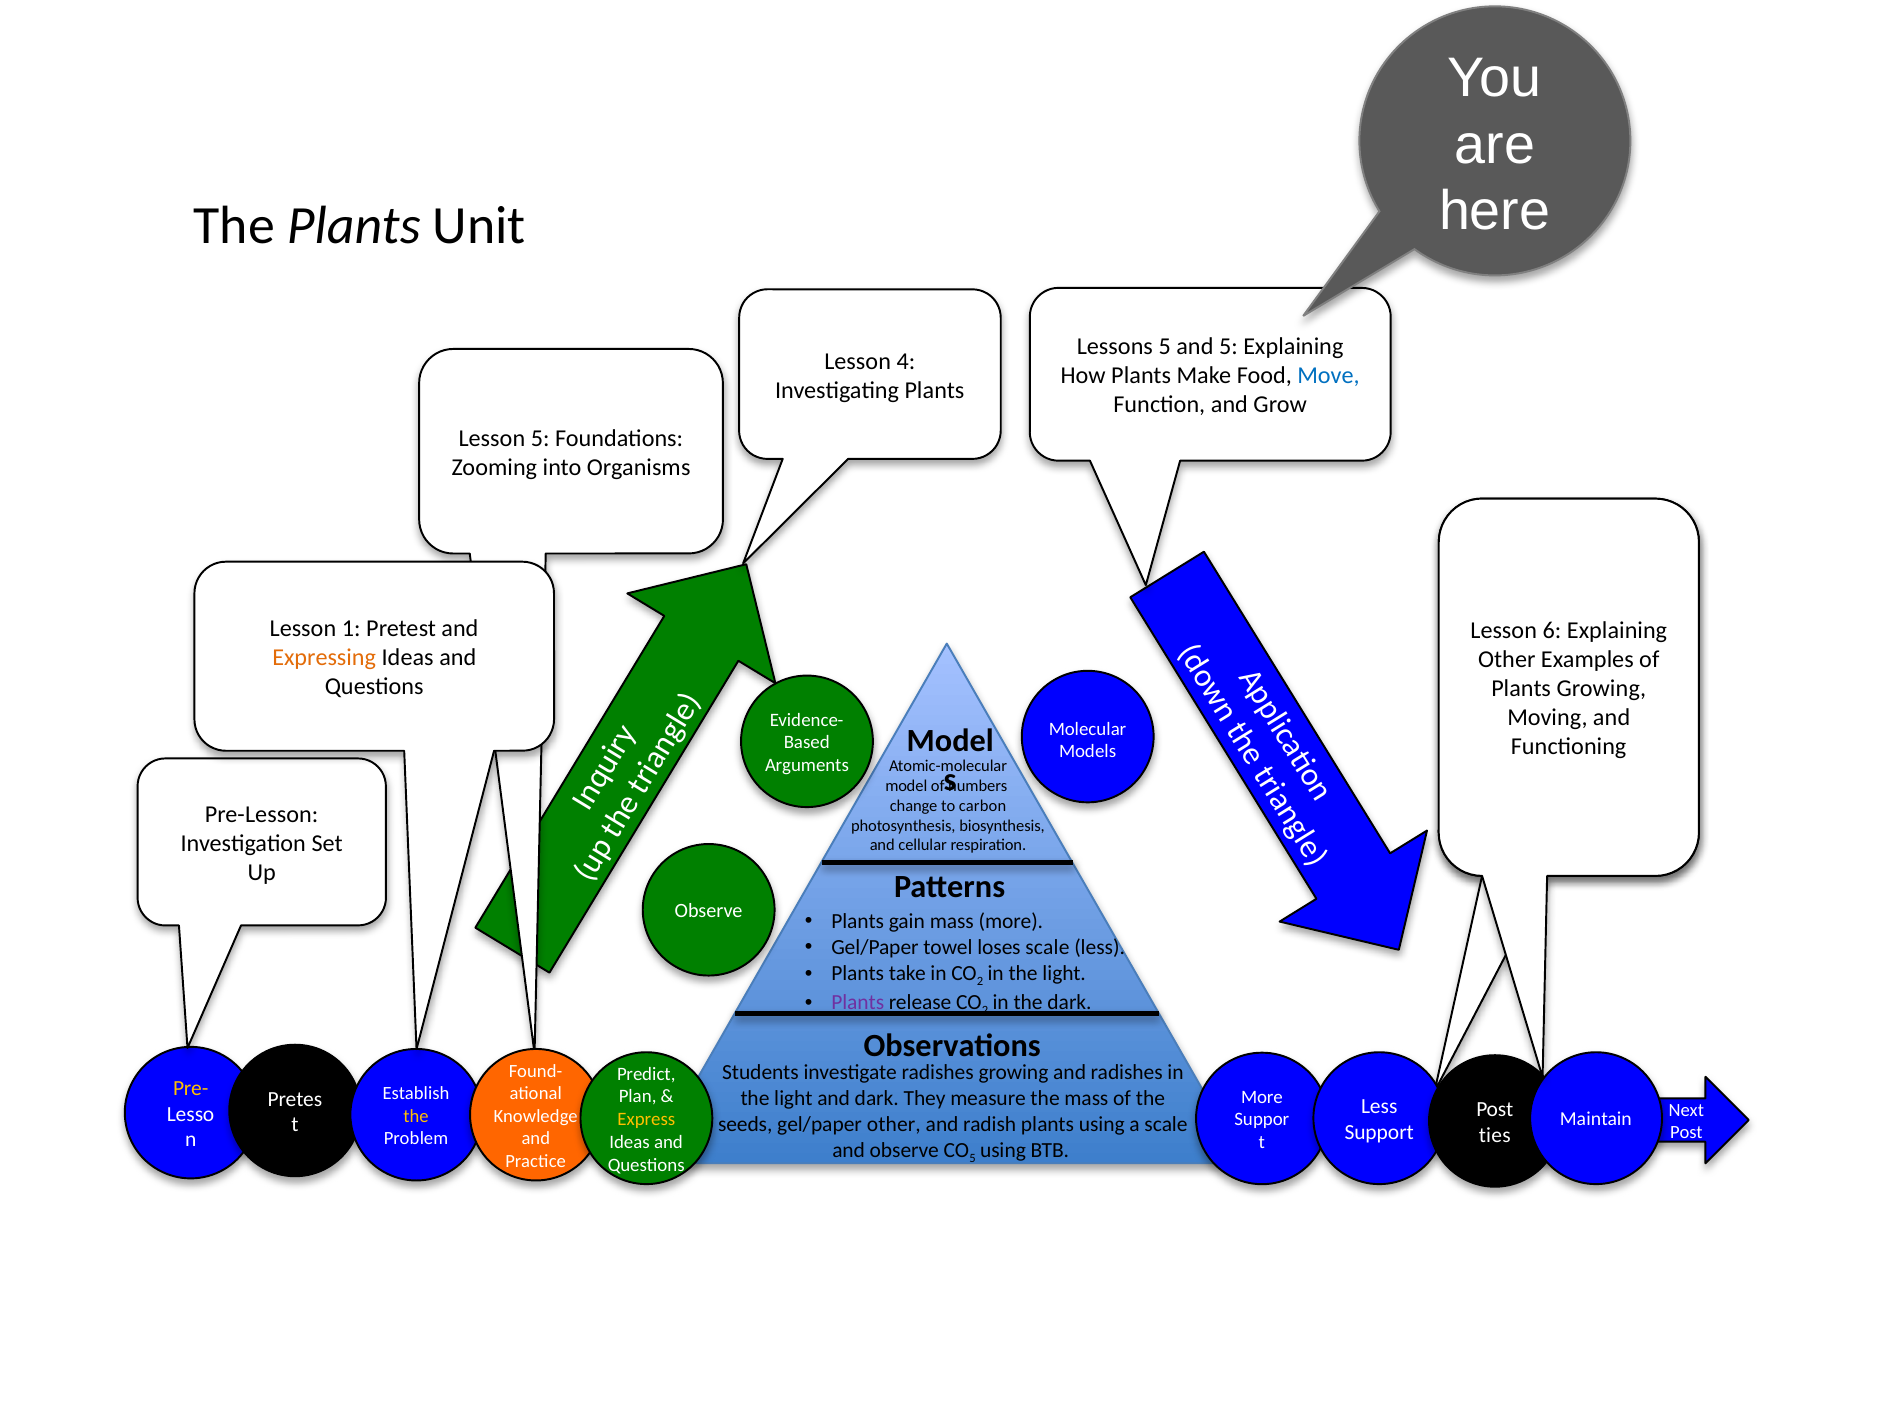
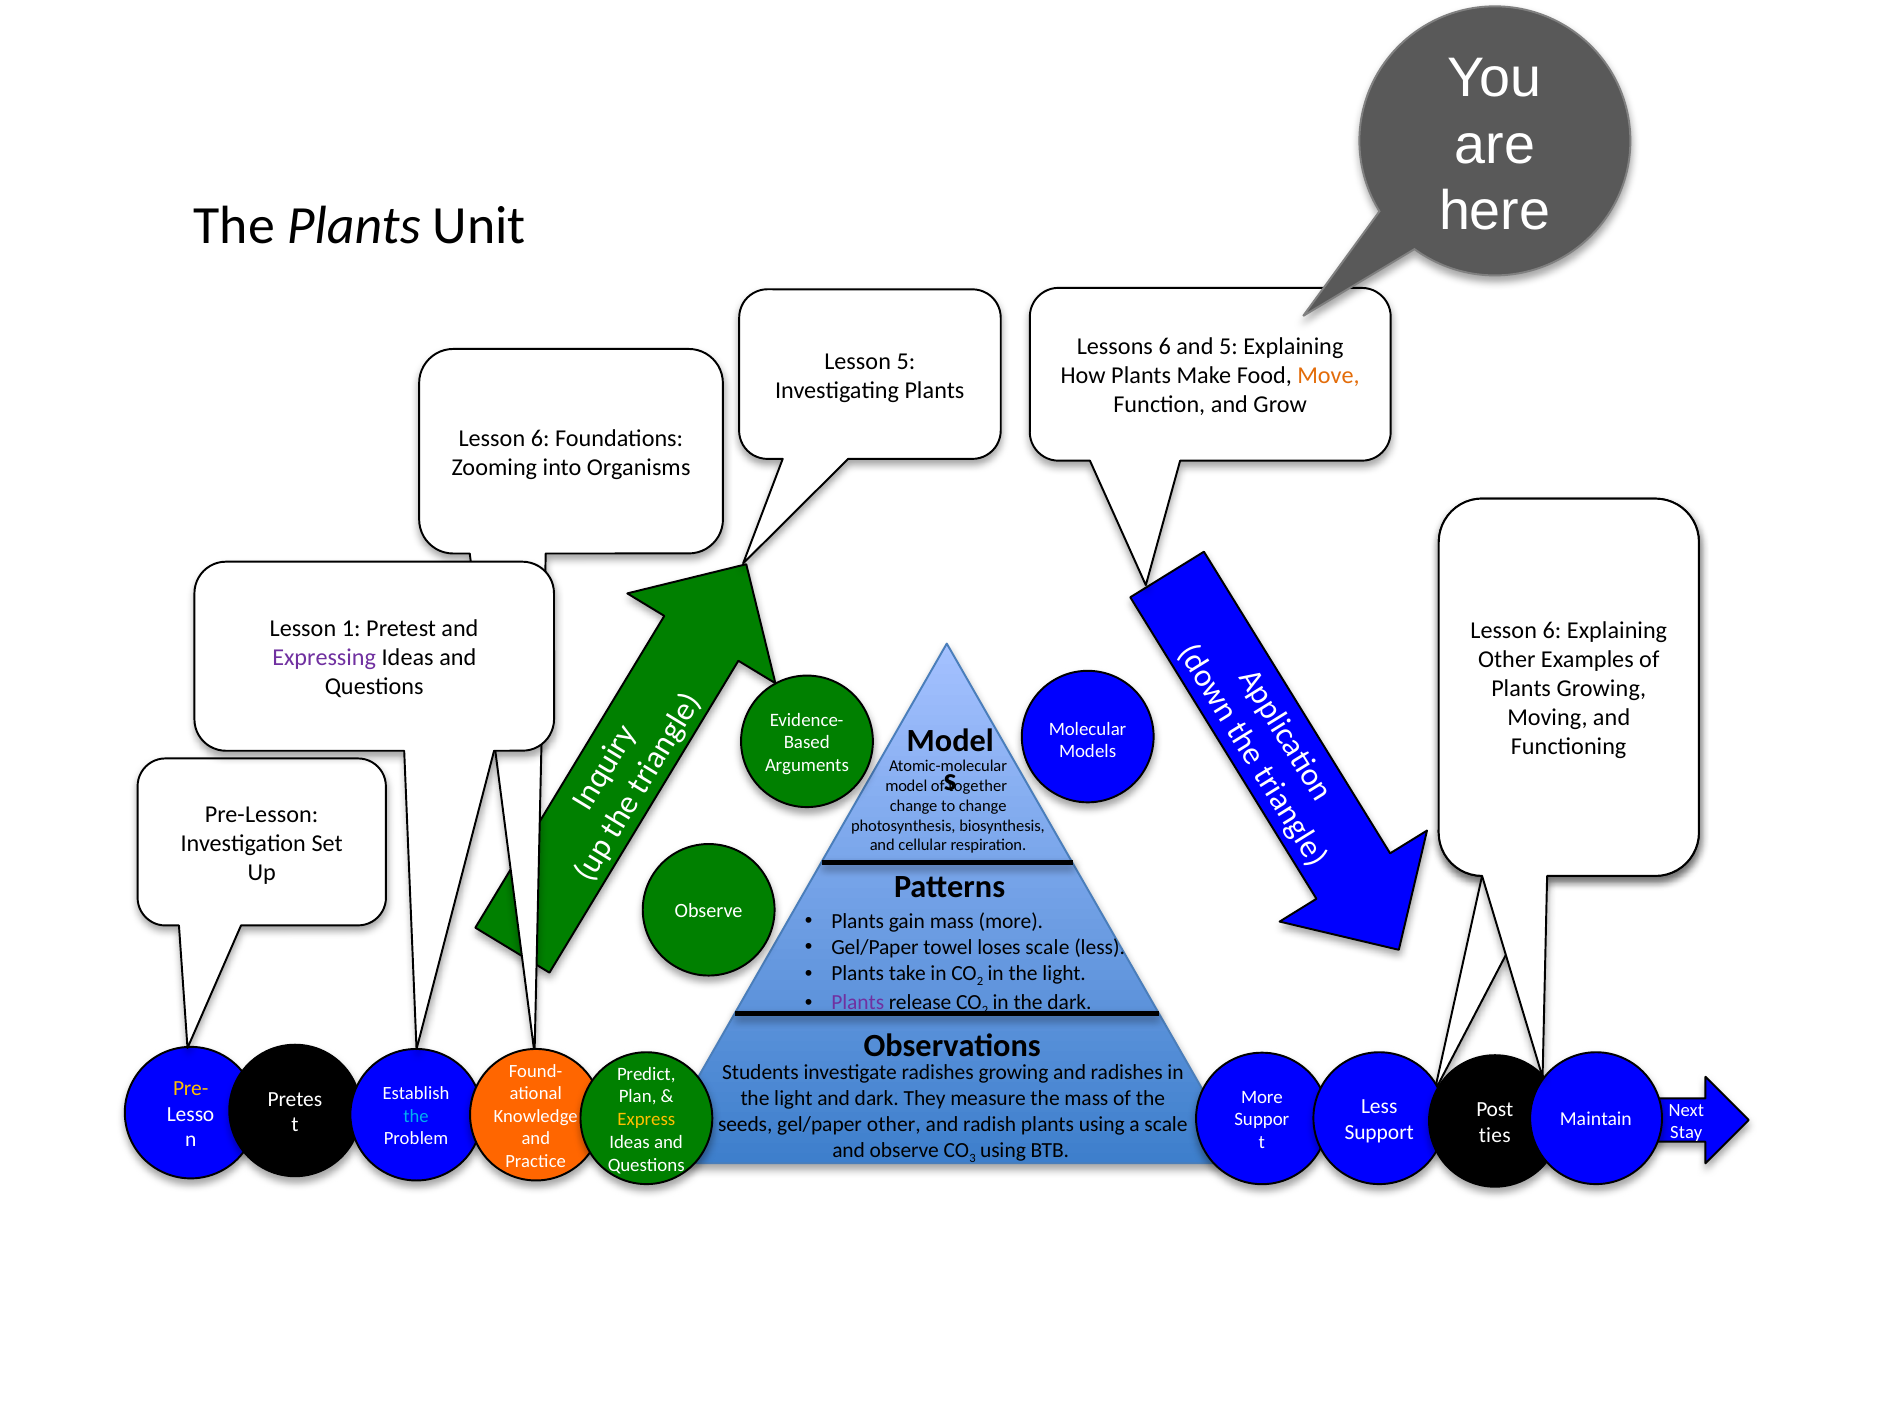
Lessons 5: 5 -> 6 (1165, 347)
Lesson 4: 4 -> 5 (906, 361)
Move colour: blue -> orange (1329, 376)
5: 5 -> 6 (540, 438)
Expressing colour: orange -> purple (324, 658)
numbers: numbers -> together (978, 786)
to carbon: carbon -> change (983, 806)
the colour: yellow -> light blue (416, 1116)
Post: Post -> Stay (1686, 1132)
5: 5 -> 3 (973, 1158)
